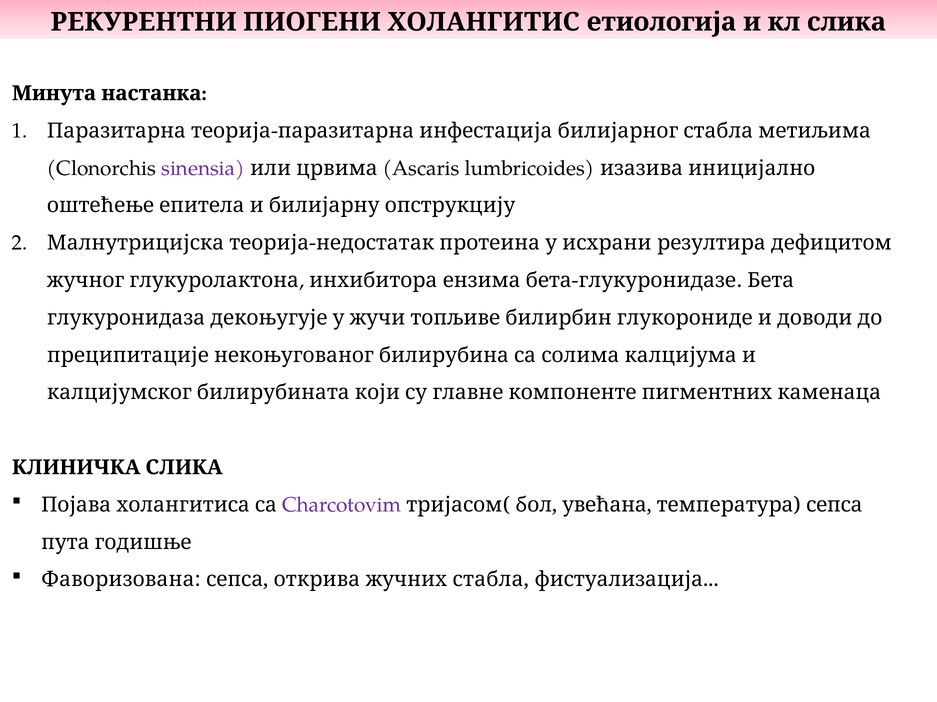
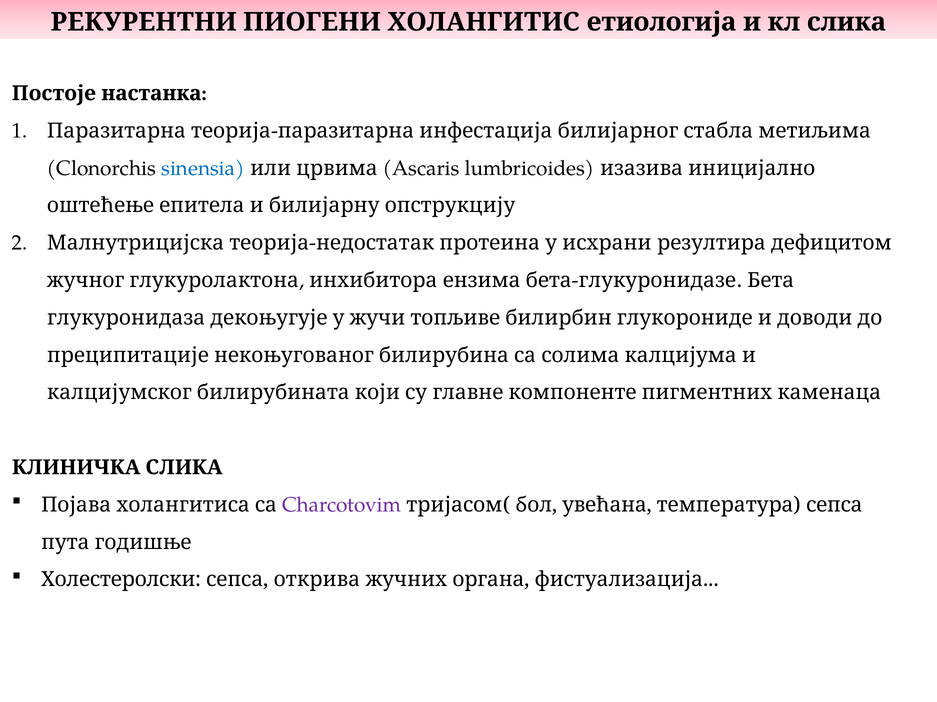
Минута: Минута -> Постоје (54, 93)
sinensia colour: purple -> blue (203, 168)
Фаворизована: Фаворизована -> Холестеролски (121, 580)
стабла: стабла -> органа (491, 580)
